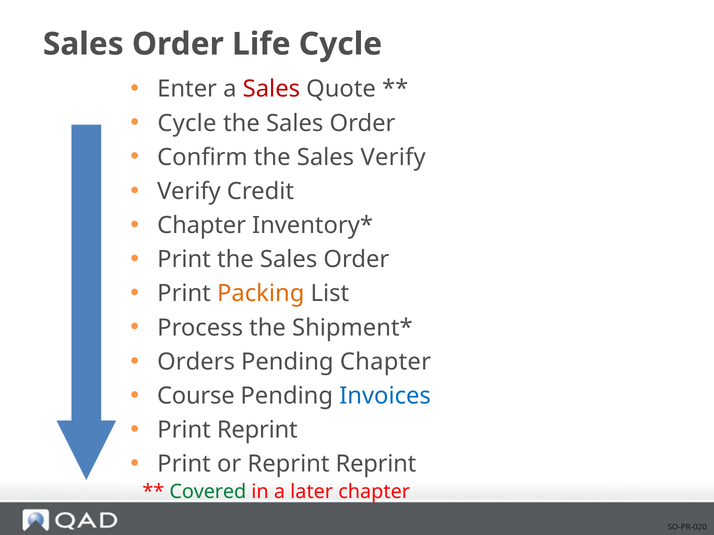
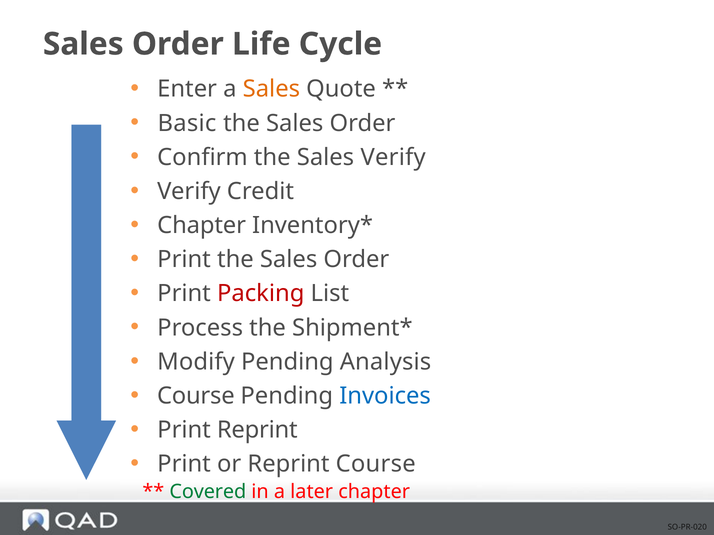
Sales colour: red -> orange (271, 89)
Cycle: Cycle -> Basic (187, 123)
Packing colour: orange -> red (261, 294)
Orders: Orders -> Modify (196, 362)
Pending Chapter: Chapter -> Analysis (386, 362)
Reprint Reprint: Reprint -> Course (376, 465)
